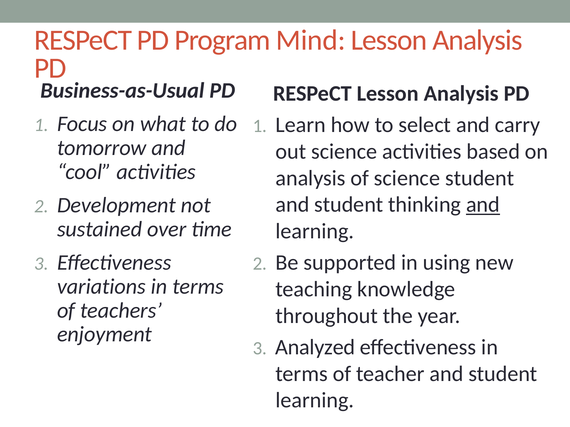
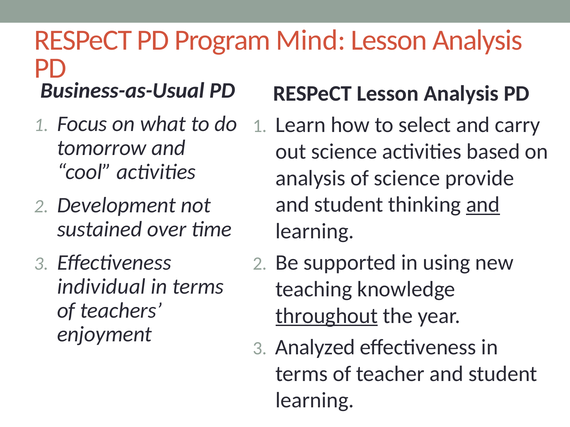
science student: student -> provide (480, 178)
variations: variations -> individual (101, 287)
throughout underline: none -> present (327, 316)
